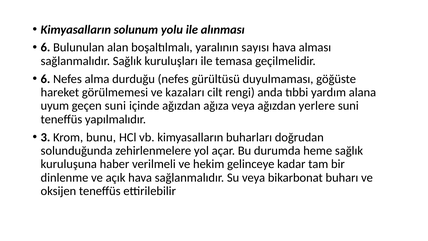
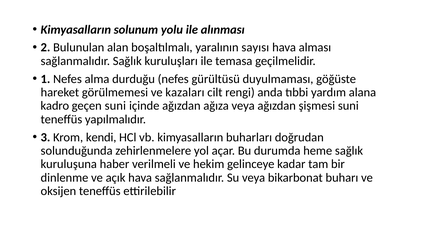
6: 6 -> 2 (45, 47)
6: 6 -> 1 (45, 79)
uyum: uyum -> kadro (55, 106)
yerlere: yerlere -> şişmesi (317, 106)
bunu: bunu -> kendi (101, 137)
